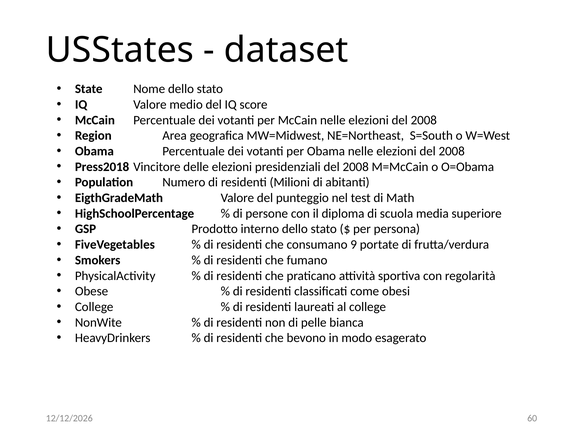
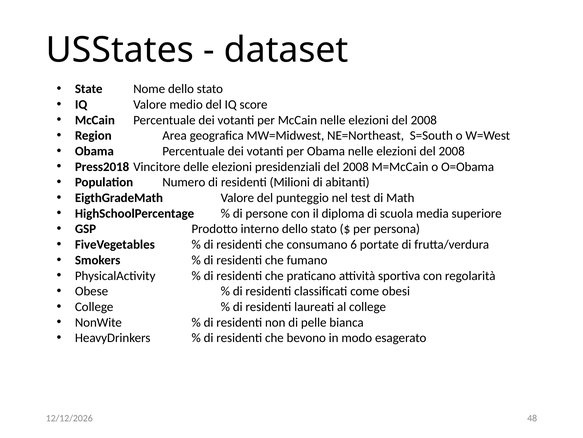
9: 9 -> 6 (354, 244)
60: 60 -> 48 (532, 417)
